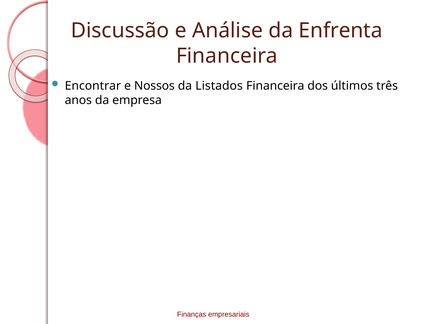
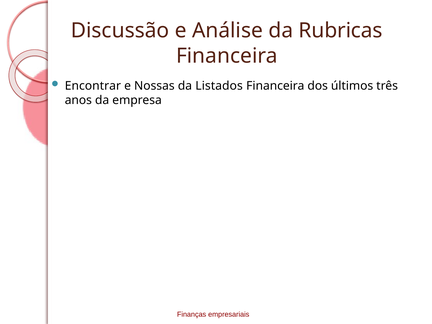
Enfrenta: Enfrenta -> Rubricas (341, 31)
Nossos: Nossos -> Nossas (154, 86)
